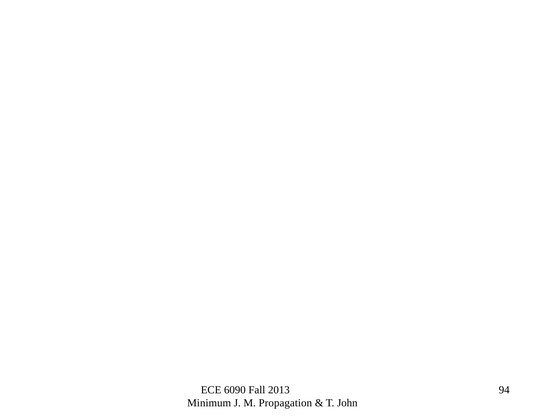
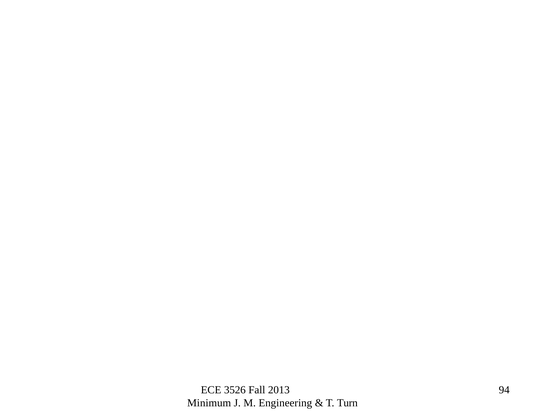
6090: 6090 -> 3526 (235, 391)
Propagation: Propagation -> Engineering (285, 404)
John: John -> Turn (347, 404)
